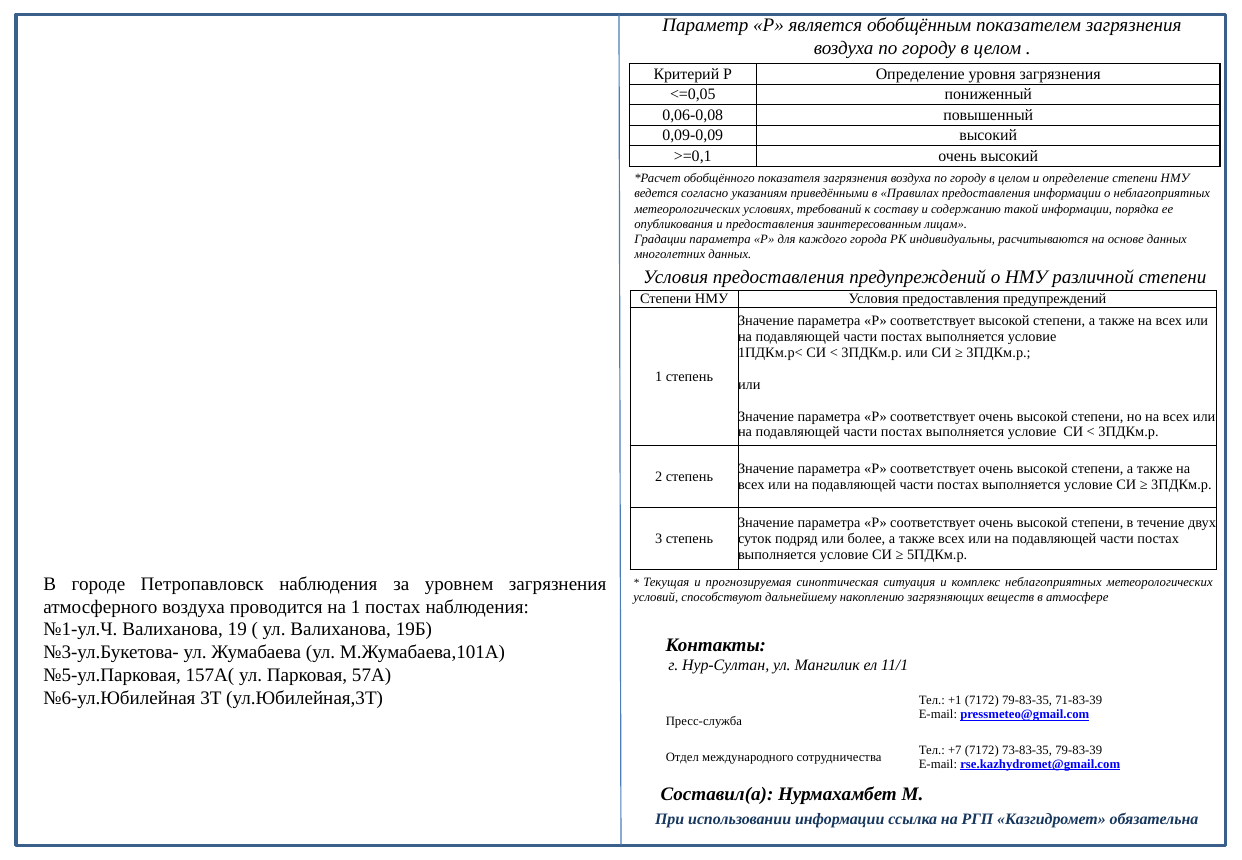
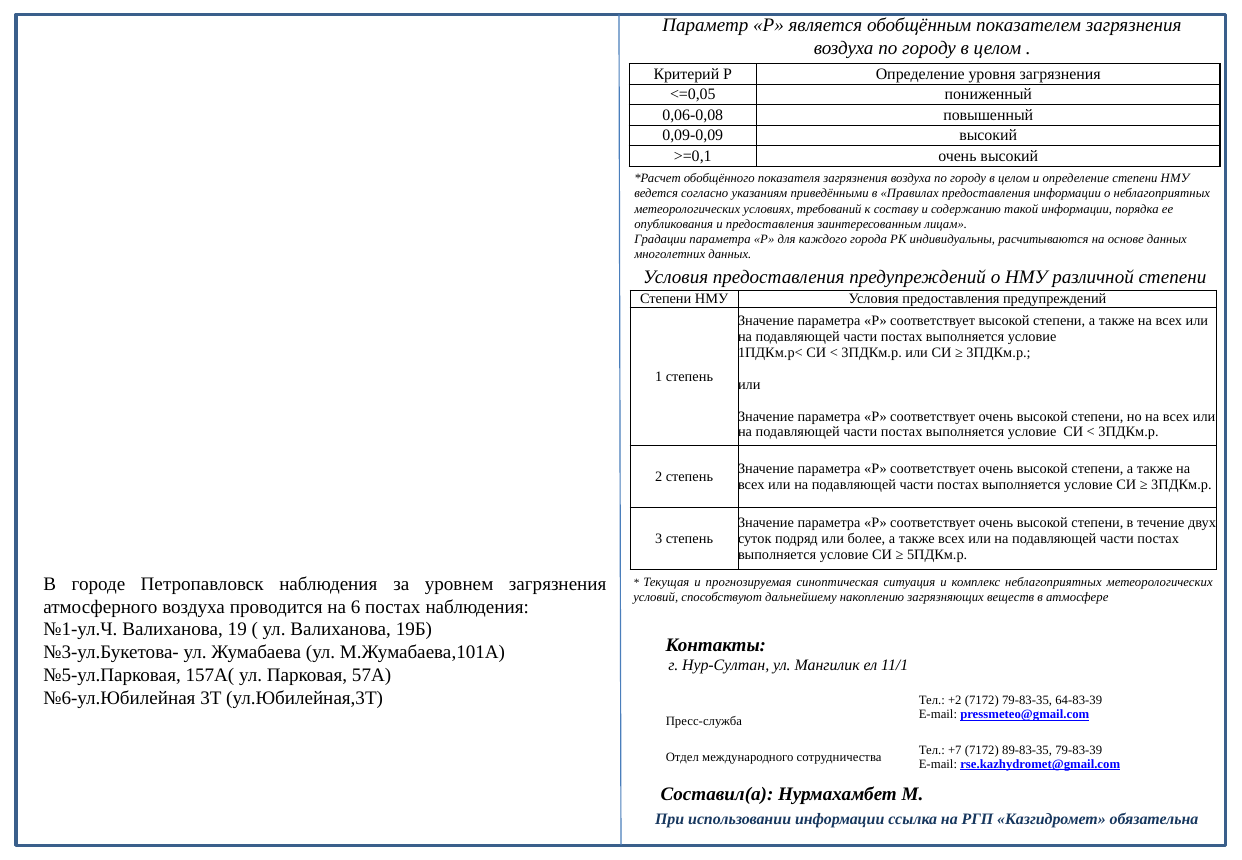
на 1: 1 -> 6 (356, 607)
+1: +1 -> +2 (955, 700)
71-83-39: 71-83-39 -> 64-83-39 (1079, 700)
73-83-35: 73-83-35 -> 89-83-35 (1027, 750)
